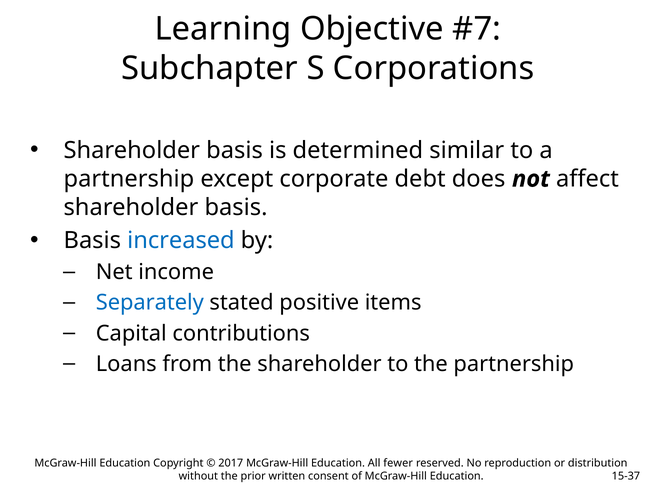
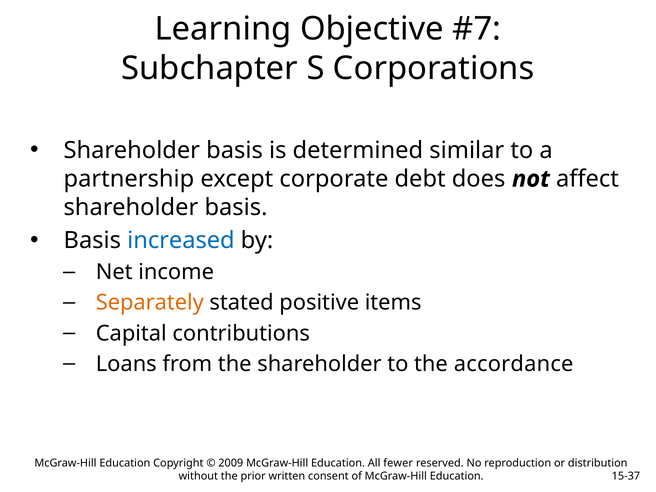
Separately colour: blue -> orange (150, 303)
the partnership: partnership -> accordance (514, 364)
2017: 2017 -> 2009 (231, 463)
